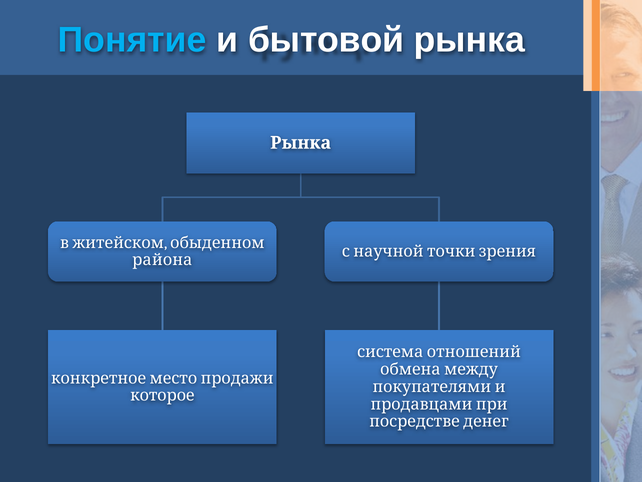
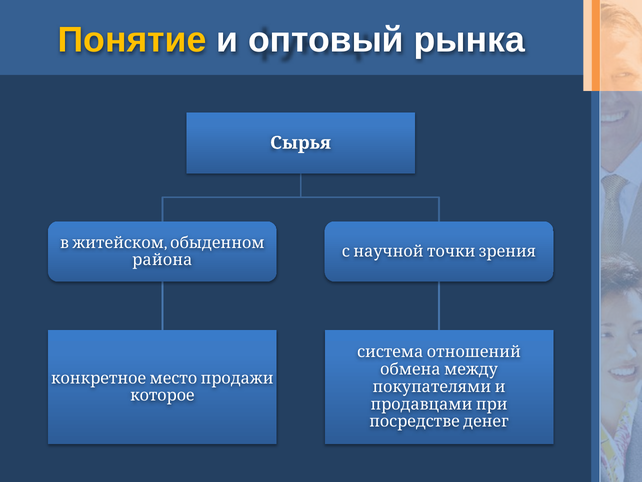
Понятие colour: light blue -> yellow (132, 40)
бытовой: бытовой -> оптовый (326, 40)
Рынка: Рынка -> Сырья (301, 143)
